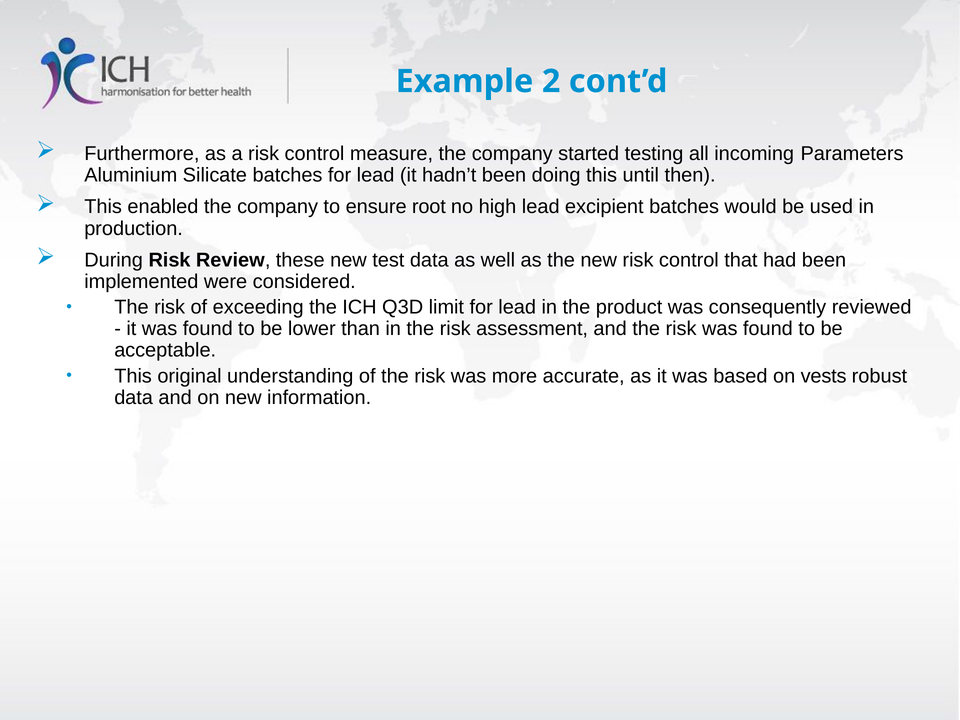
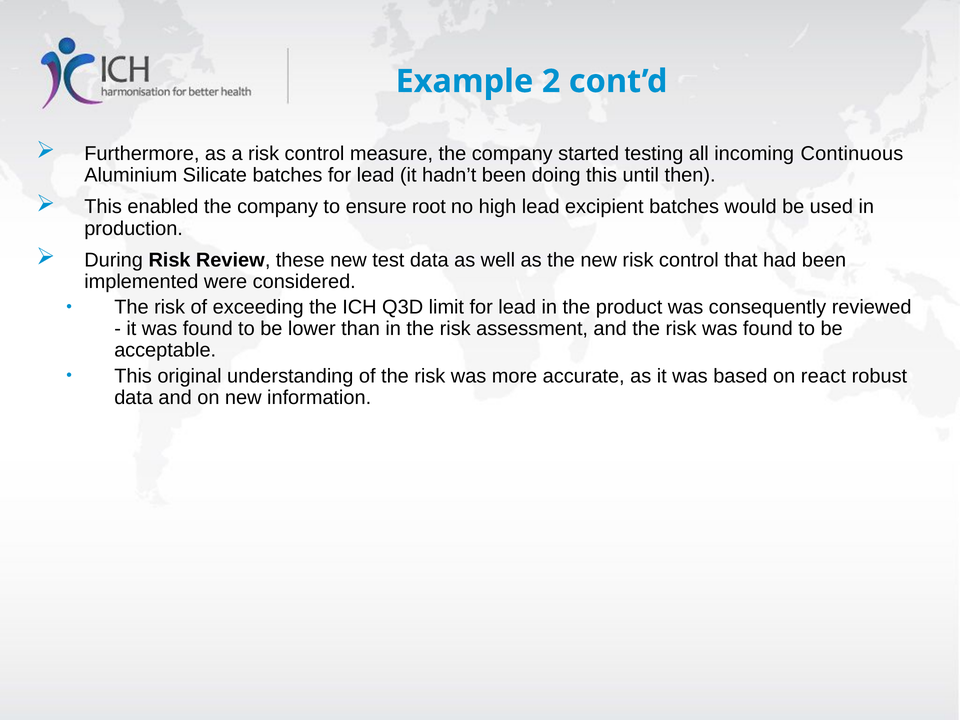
Parameters: Parameters -> Continuous (852, 154)
vests: vests -> react (823, 376)
